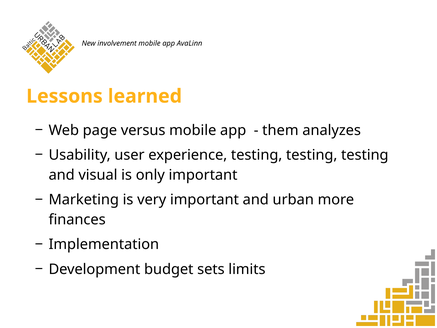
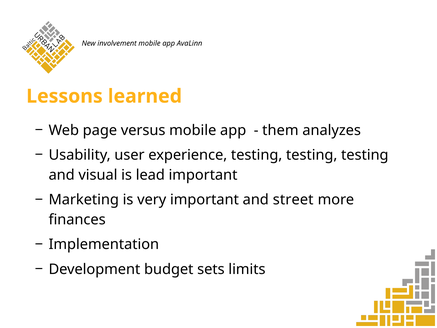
only: only -> lead (150, 175)
urban: urban -> street (293, 200)
